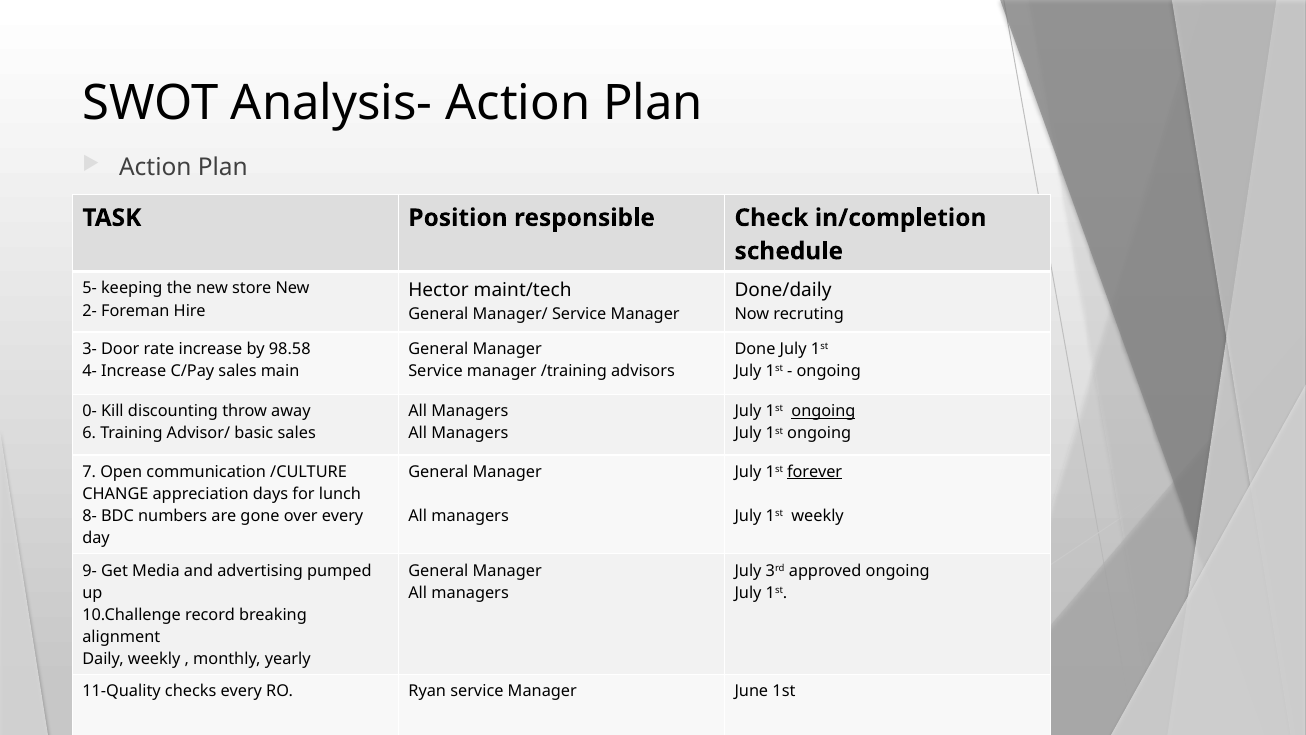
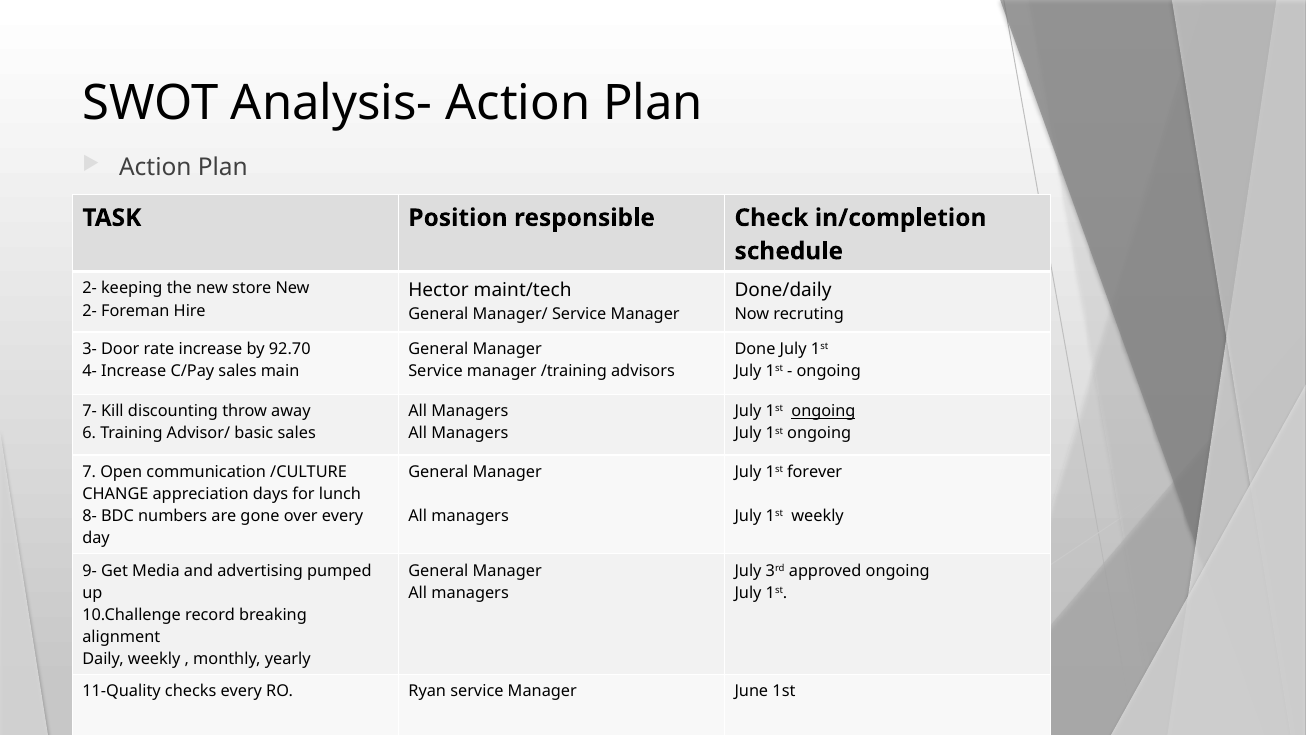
5-: 5- -> 2- (90, 288)
98.58: 98.58 -> 92.70 (290, 349)
0-: 0- -> 7- (90, 411)
forever underline: present -> none (815, 472)
